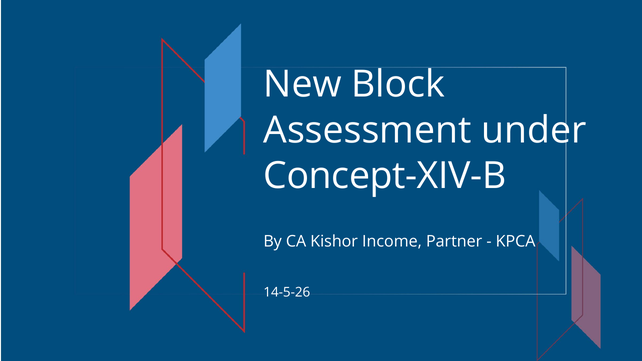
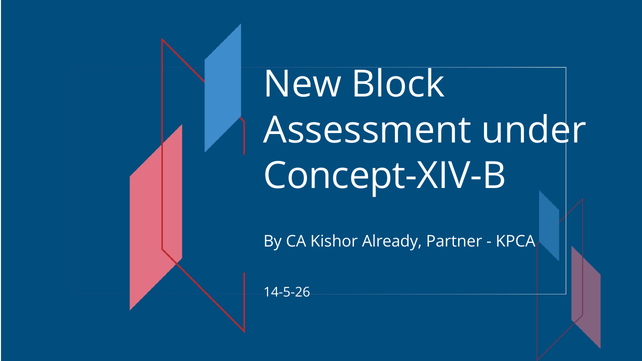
Income: Income -> Already (392, 242)
